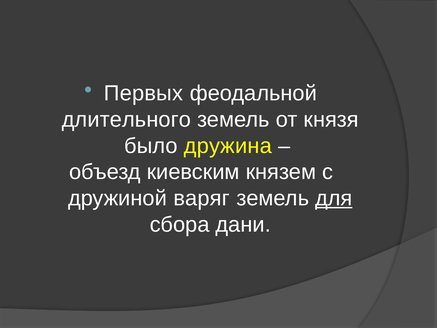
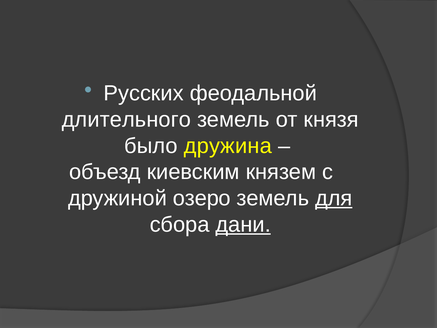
Первых: Первых -> Русских (144, 93)
варяг: варяг -> озеро (202, 198)
дани underline: none -> present (243, 224)
